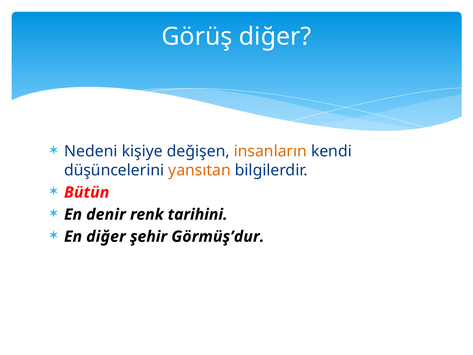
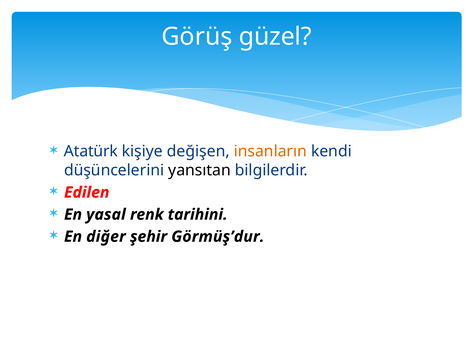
Görüş diğer: diğer -> güzel (275, 37)
Nedeni: Nedeni -> Atatürk (91, 151)
yansıtan colour: orange -> black (200, 170)
Bütün: Bütün -> Edilen (87, 192)
denir: denir -> yasal (106, 214)
